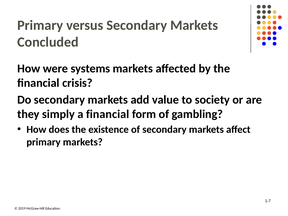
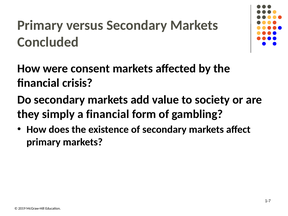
systems: systems -> consent (90, 68)
